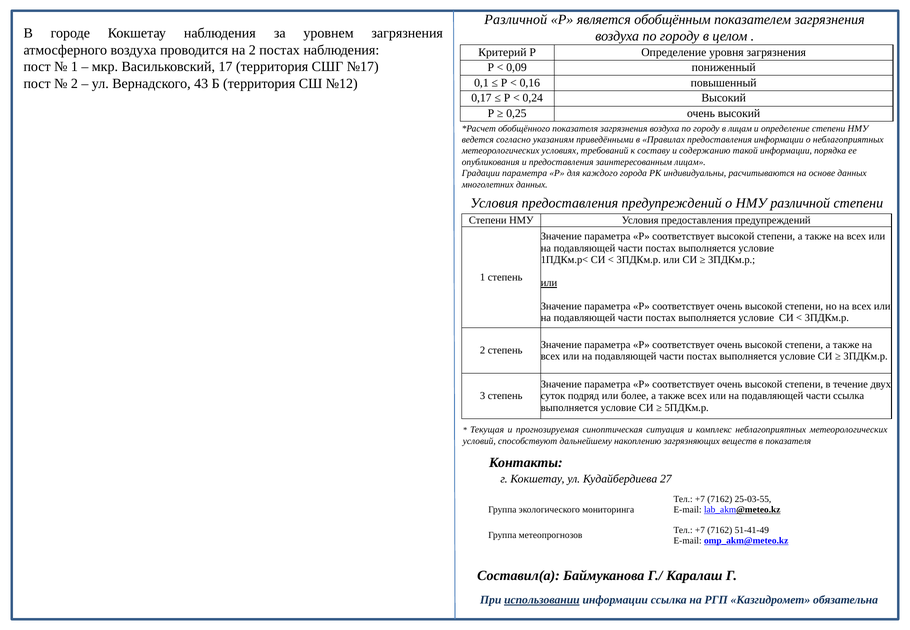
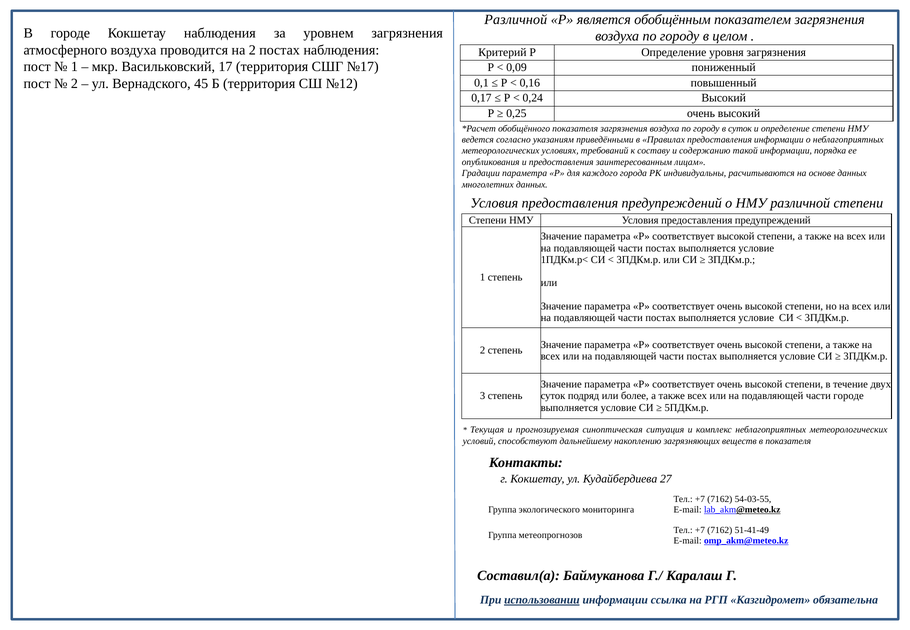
43: 43 -> 45 (201, 84)
в лицам: лицам -> суток (740, 129)
или underline: present -> none (549, 283)
части ссылка: ссылка -> городе (849, 396)
25-03-55: 25-03-55 -> 54-03-55 (753, 499)
